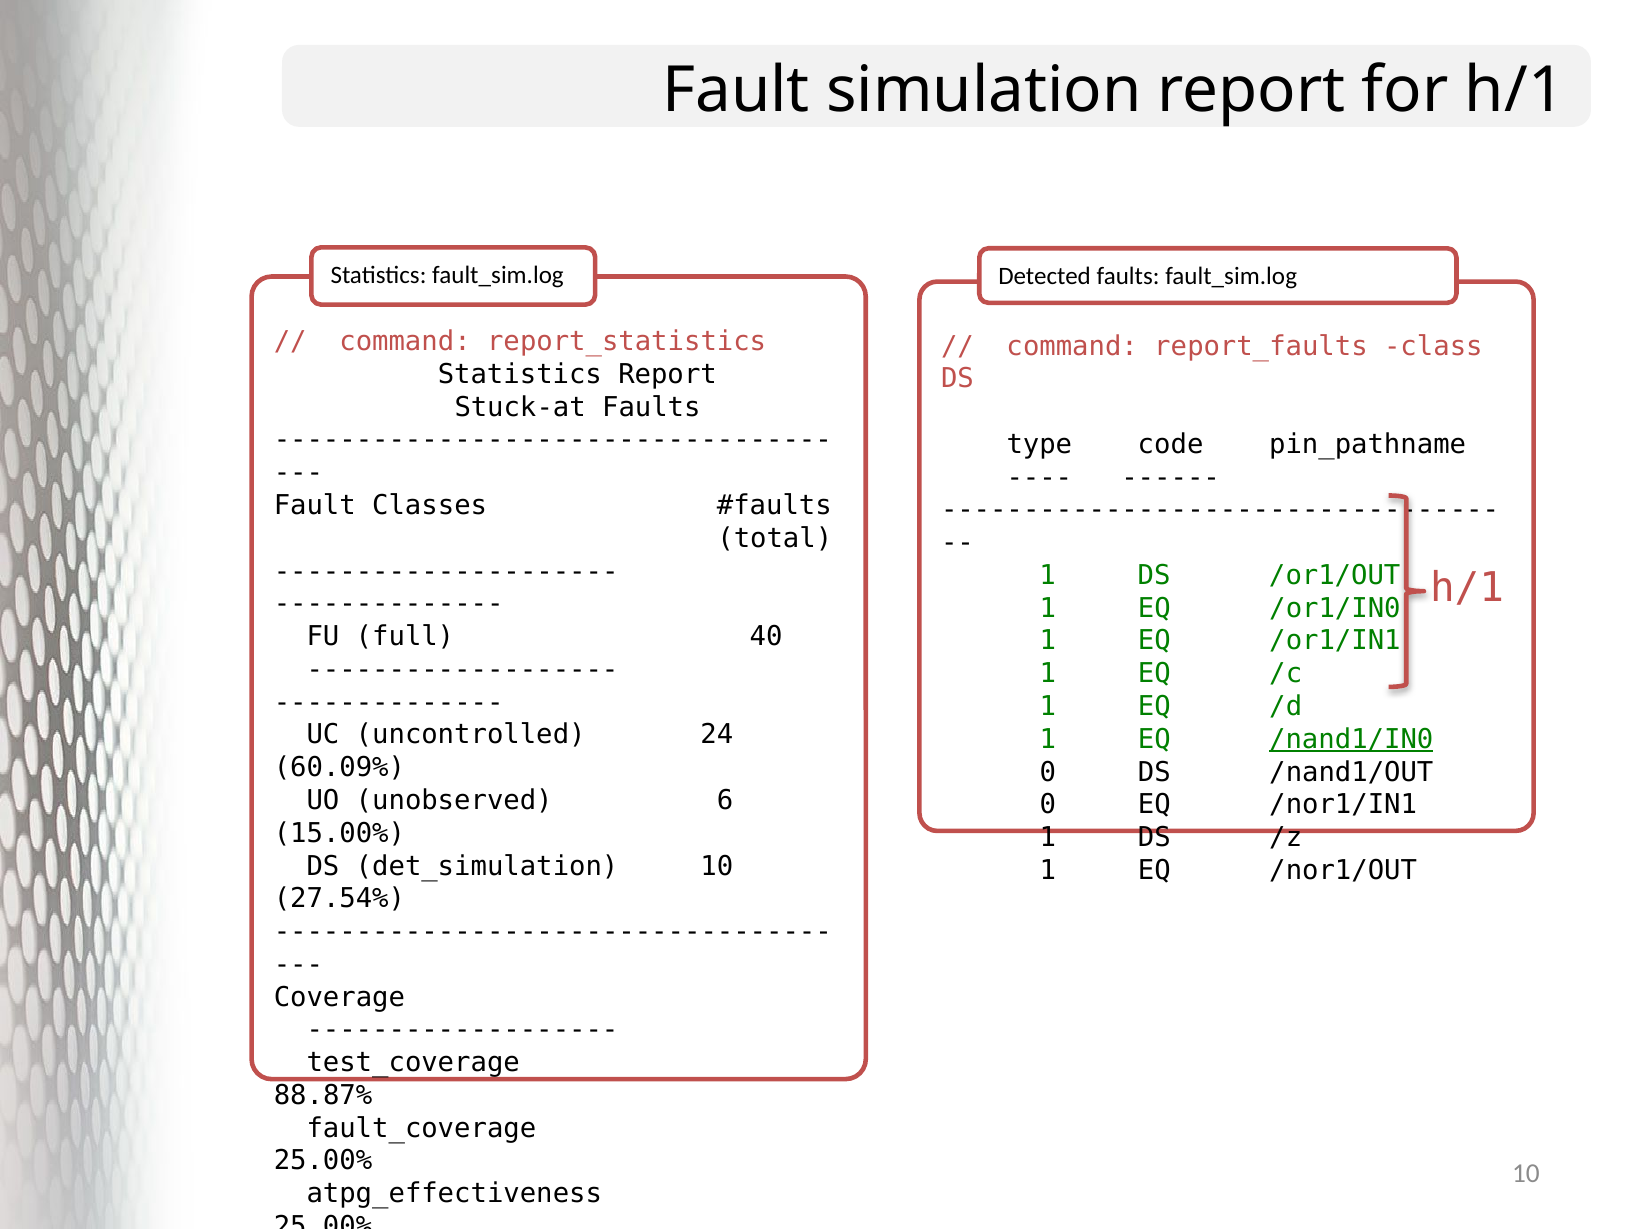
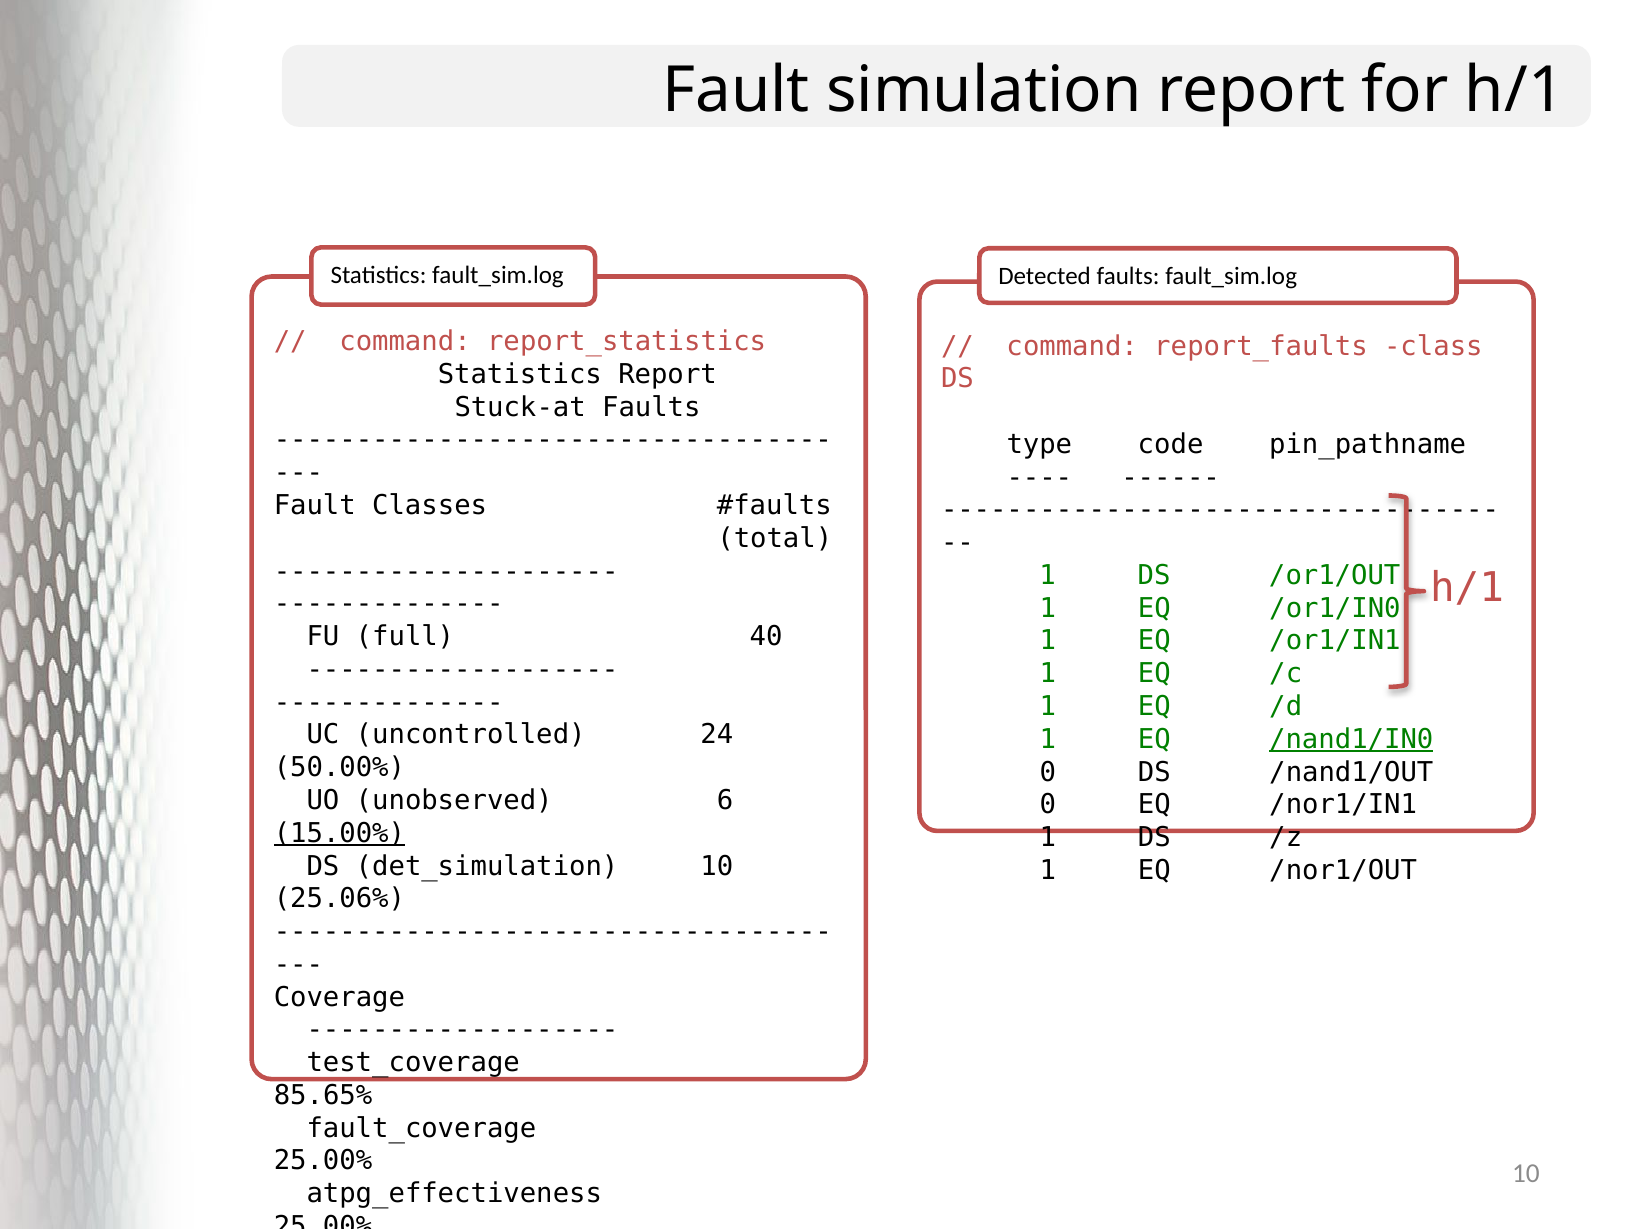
60.09%: 60.09% -> 50.00% (339, 767)
15.00% underline: none -> present (339, 833)
27.54%: 27.54% -> 25.06% (339, 898)
88.87%: 88.87% -> 85.65% (323, 1095)
